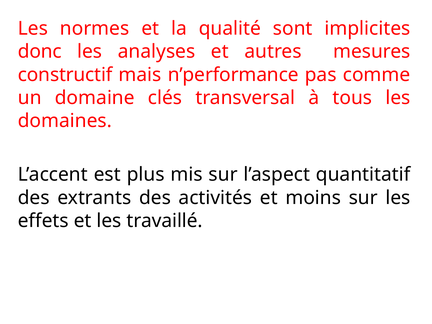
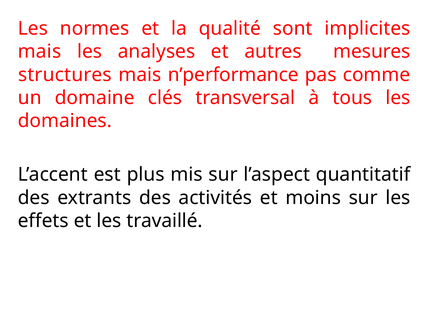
donc: donc -> mais (40, 52)
constructif: constructif -> structures (65, 75)
